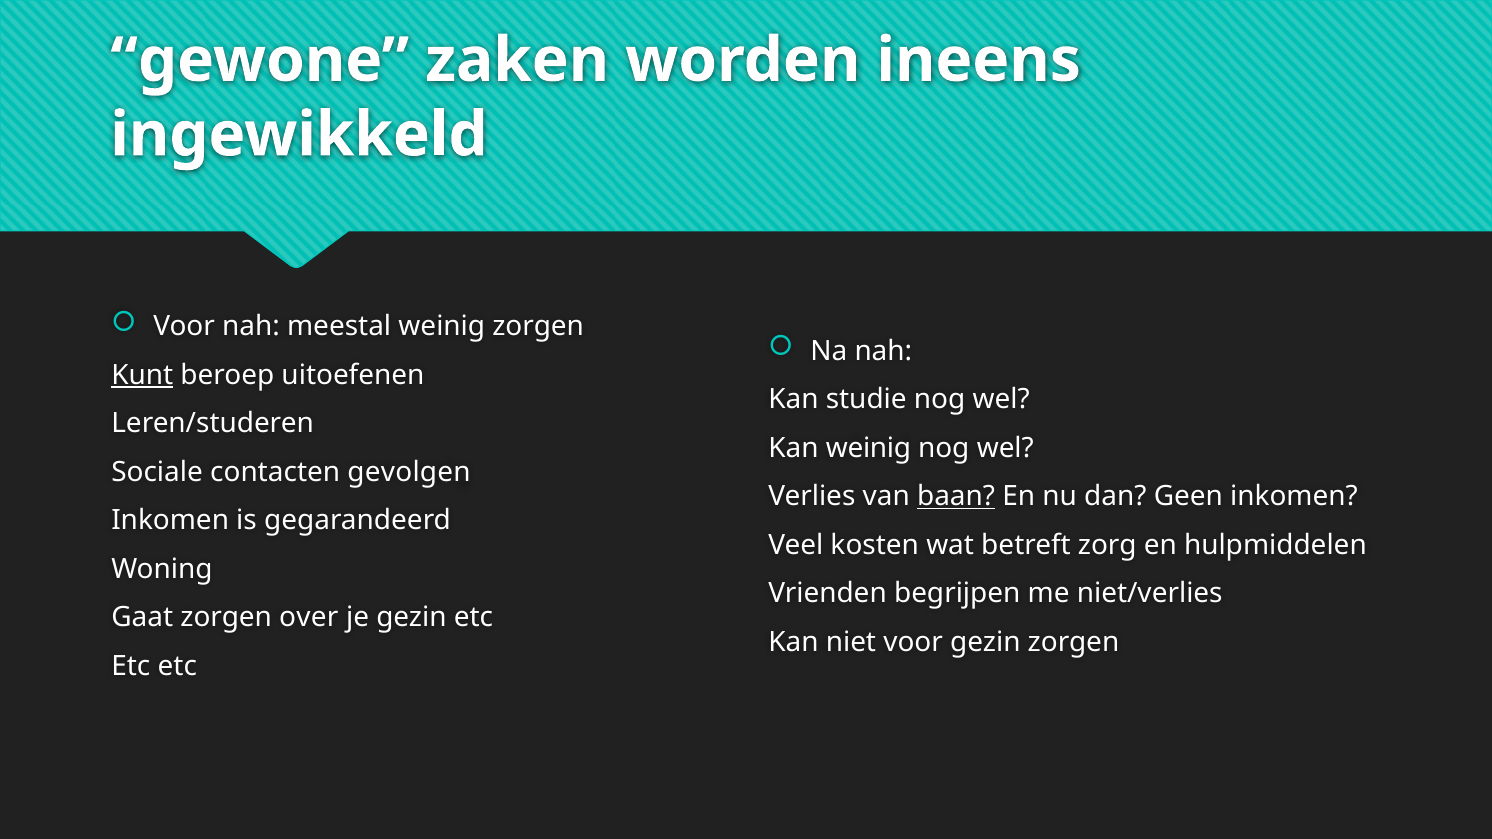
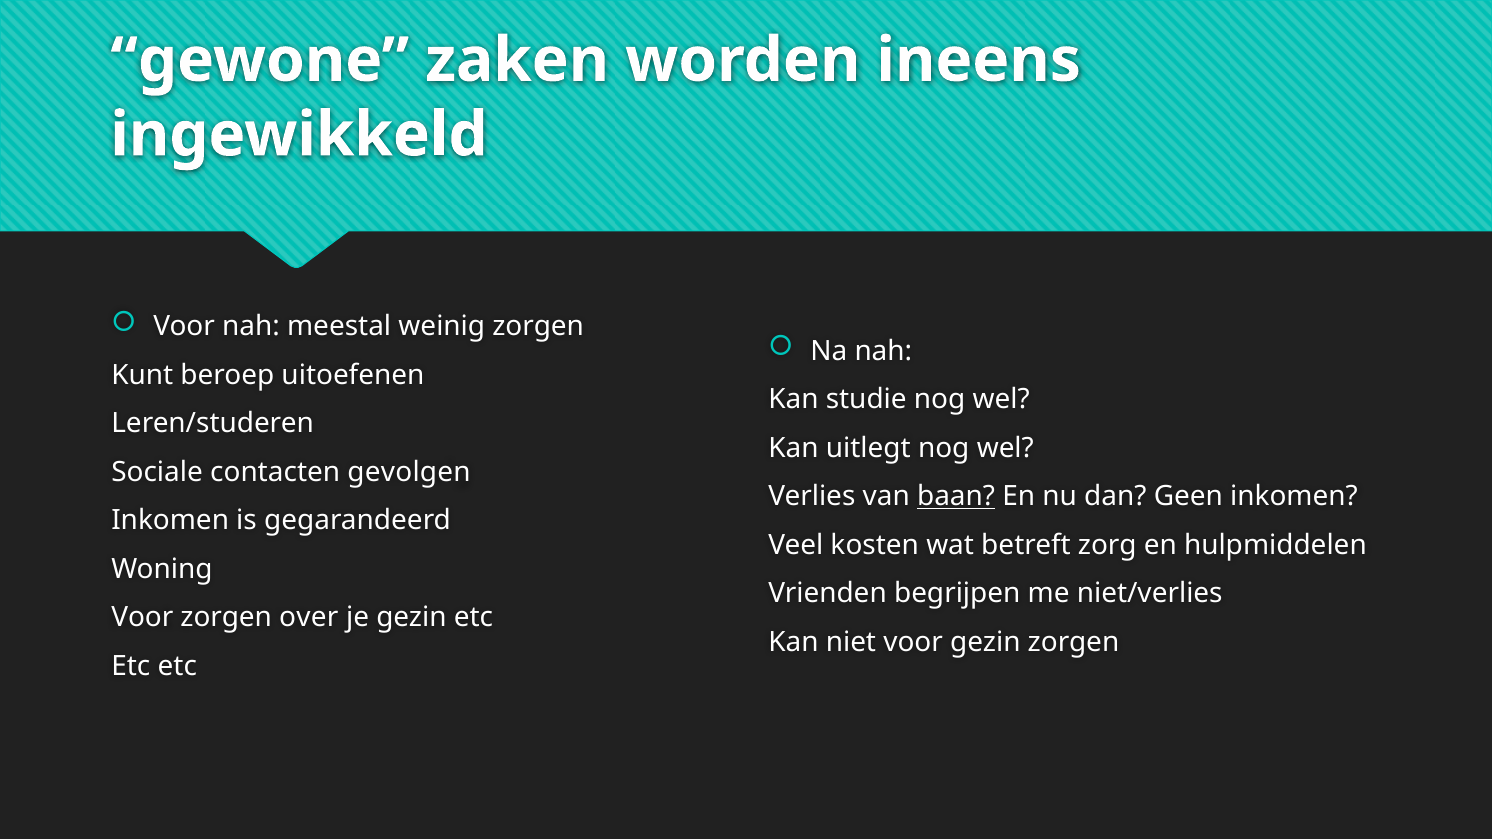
Kunt underline: present -> none (142, 375)
Kan weinig: weinig -> uitlegt (868, 448)
Gaat: Gaat -> Voor (142, 618)
